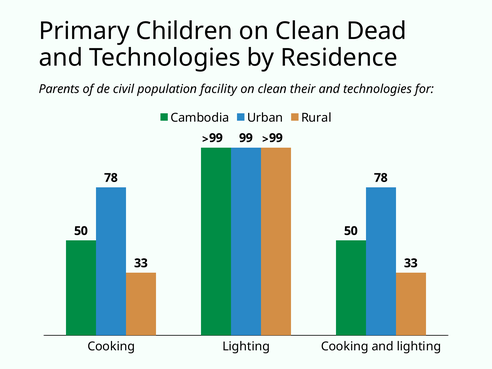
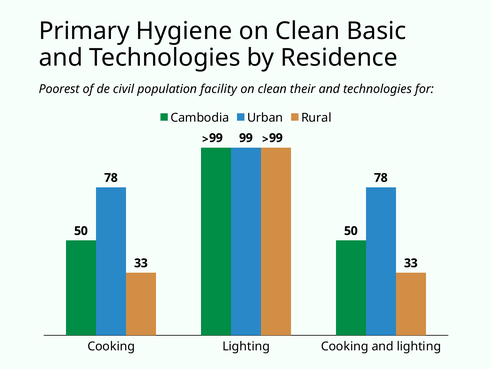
Children: Children -> Hygiene (184, 31)
Dead: Dead -> Basic (376, 31)
Parents: Parents -> Poorest (59, 89)
